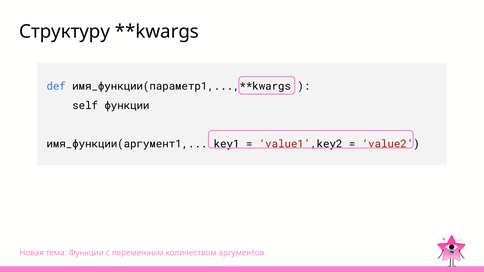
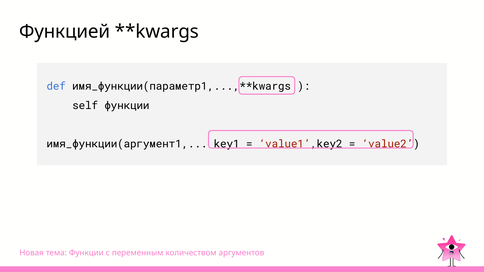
Структуру: Структуру -> Функцией (65, 32)
